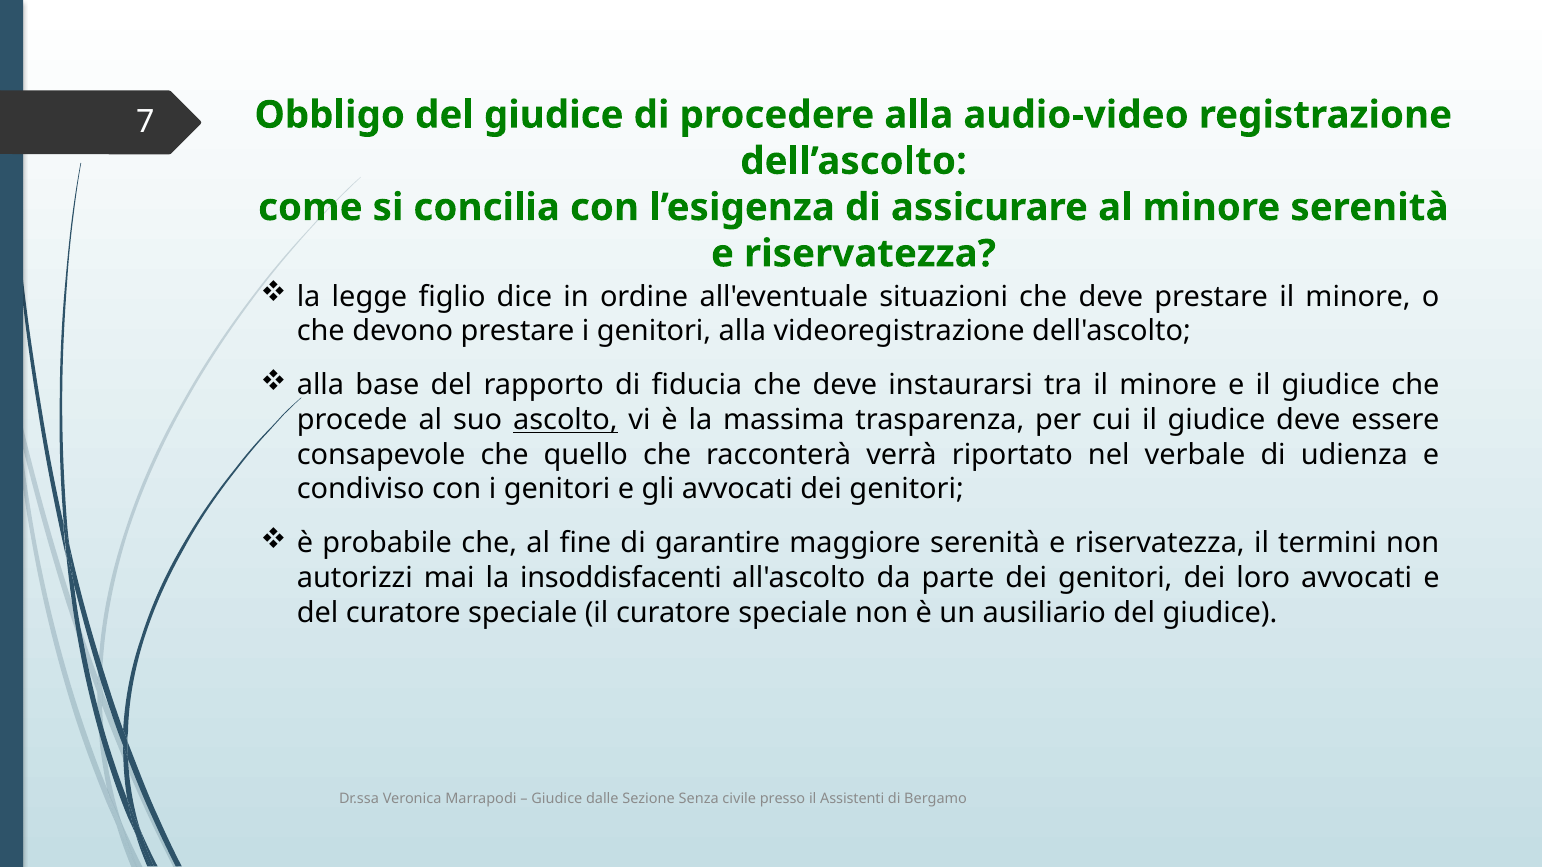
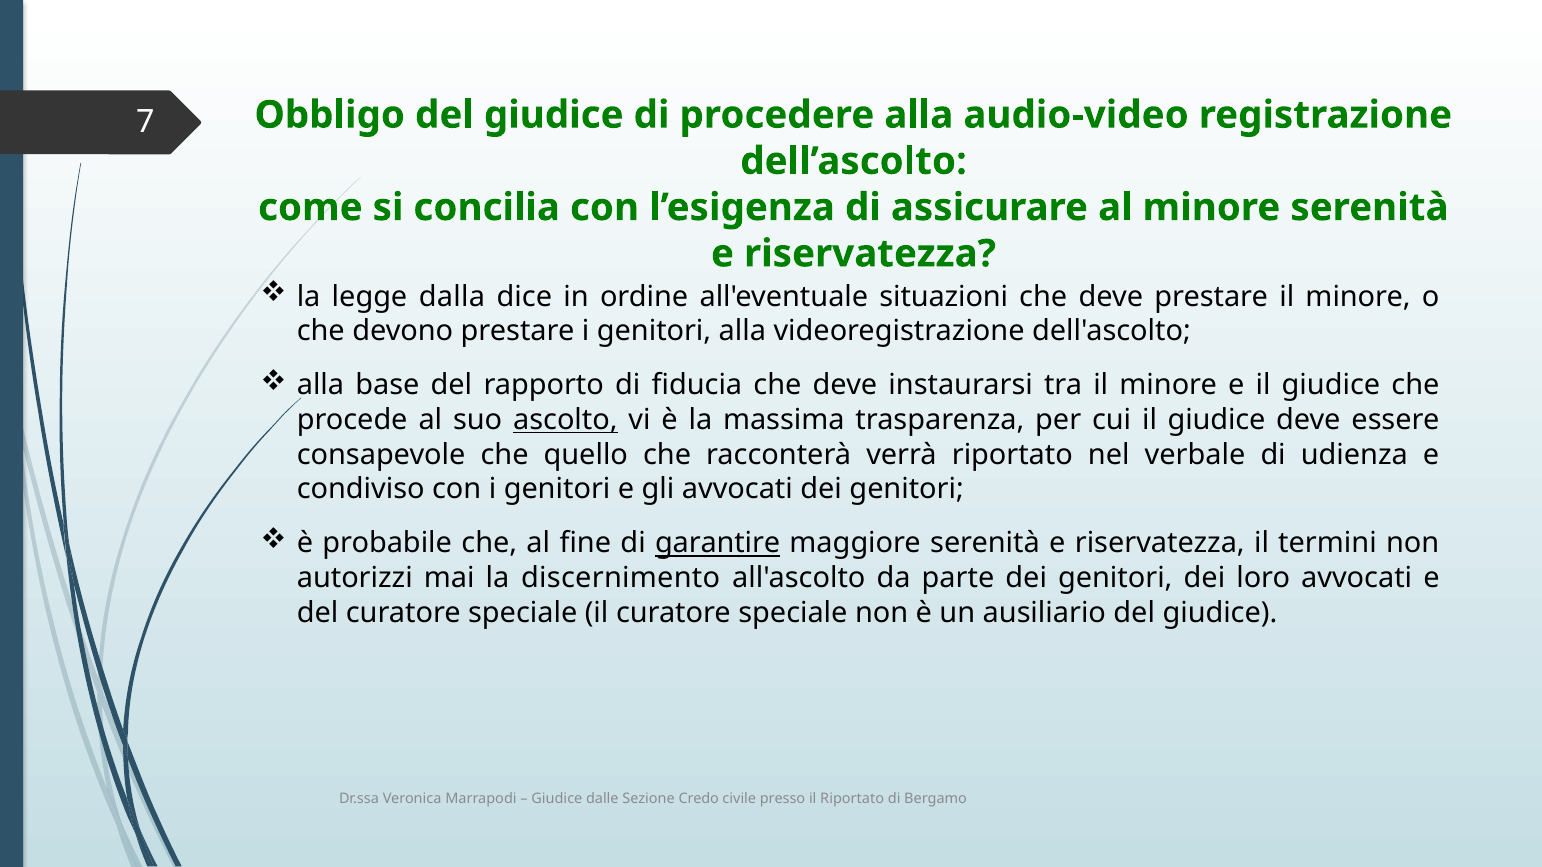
figlio: figlio -> dalla (452, 297)
garantire underline: none -> present (718, 544)
insoddisfacenti: insoddisfacenti -> discernimento (621, 578)
Senza: Senza -> Credo (699, 799)
il Assistenti: Assistenti -> Riportato (852, 799)
